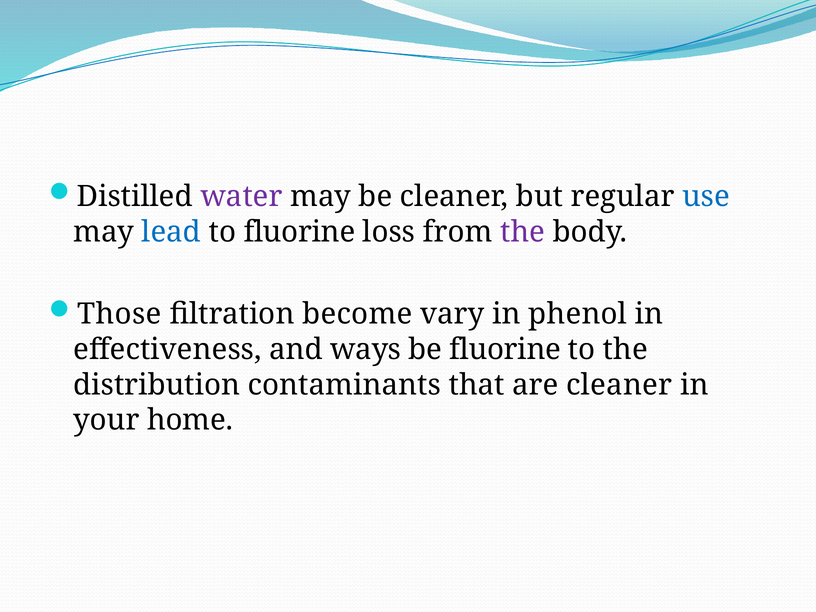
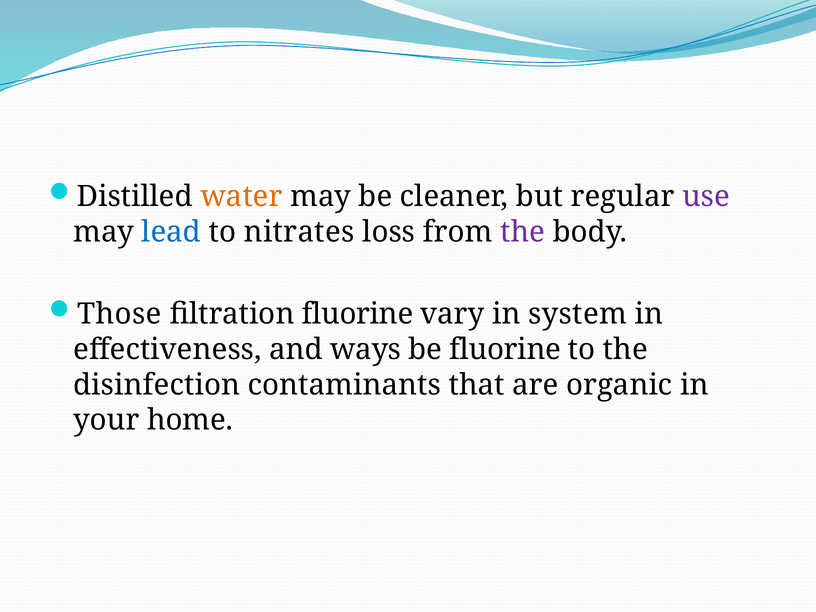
water colour: purple -> orange (242, 196)
use colour: blue -> purple (706, 196)
to fluorine: fluorine -> nitrates (299, 232)
filtration become: become -> fluorine (358, 314)
phenol: phenol -> system (578, 314)
distribution: distribution -> disinfection (157, 385)
are cleaner: cleaner -> organic (619, 385)
